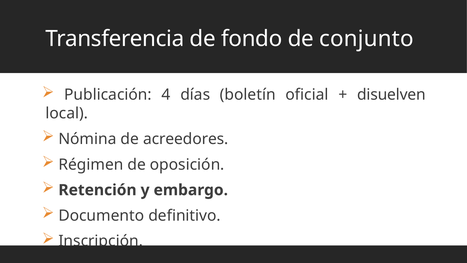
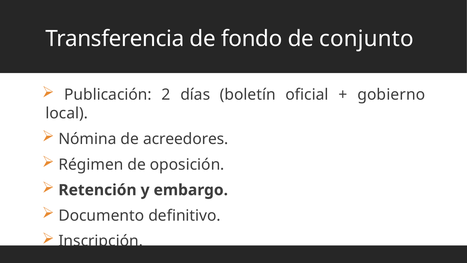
4: 4 -> 2 (166, 95)
disuelven: disuelven -> gobierno (391, 95)
